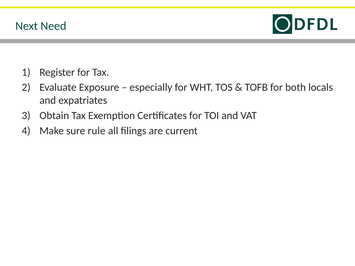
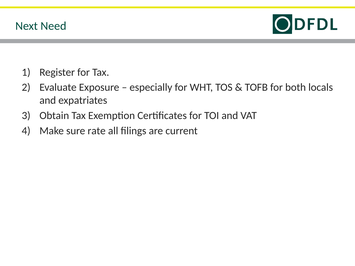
rule: rule -> rate (97, 131)
